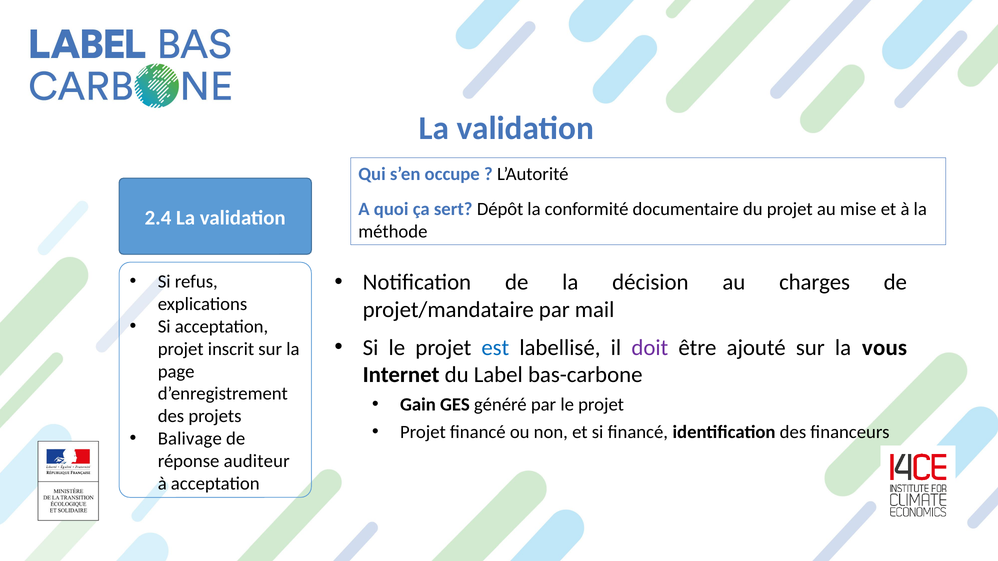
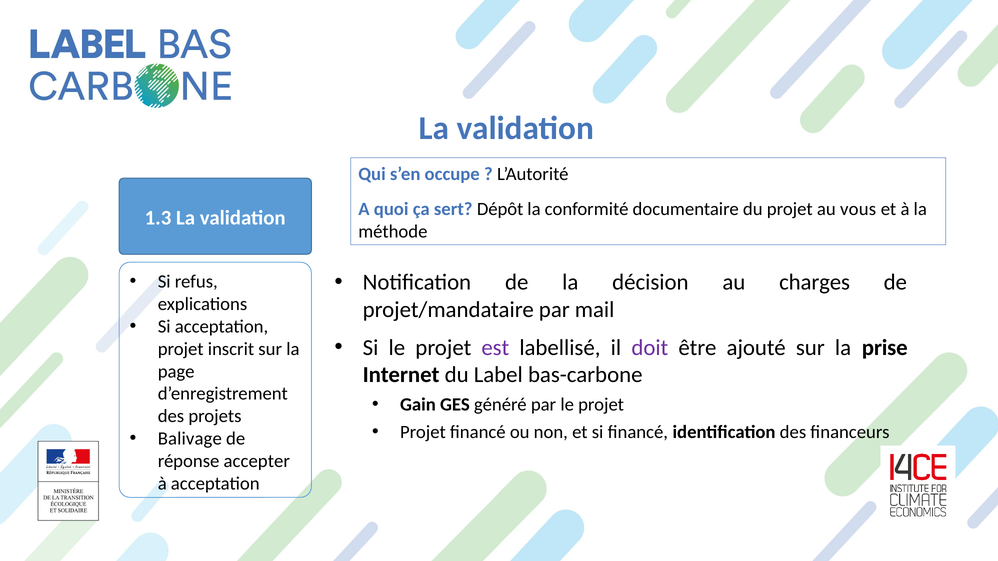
mise: mise -> vous (858, 209)
2.4: 2.4 -> 1.3 (158, 218)
est colour: blue -> purple (495, 348)
vous: vous -> prise (885, 348)
auditeur: auditeur -> accepter (257, 461)
